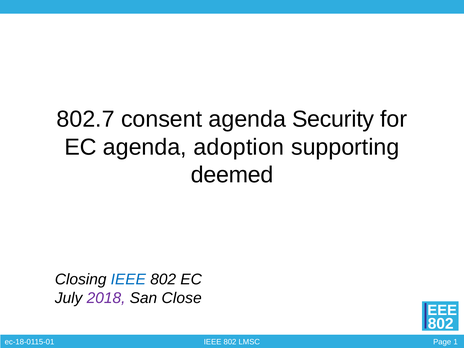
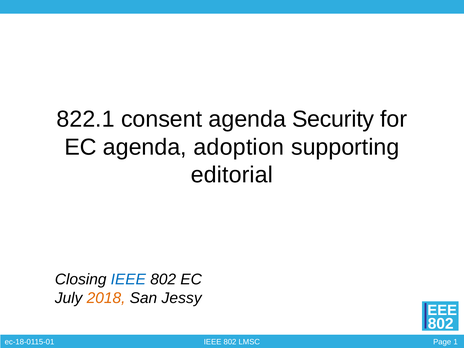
802.7: 802.7 -> 822.1 (86, 119)
deemed: deemed -> editorial (232, 175)
2018 colour: purple -> orange (106, 298)
Close: Close -> Jessy (182, 298)
